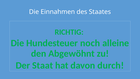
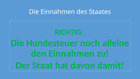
den Abgewöhnt: Abgewöhnt -> Einnahmen (71, 53)
durch: durch -> damit (111, 65)
